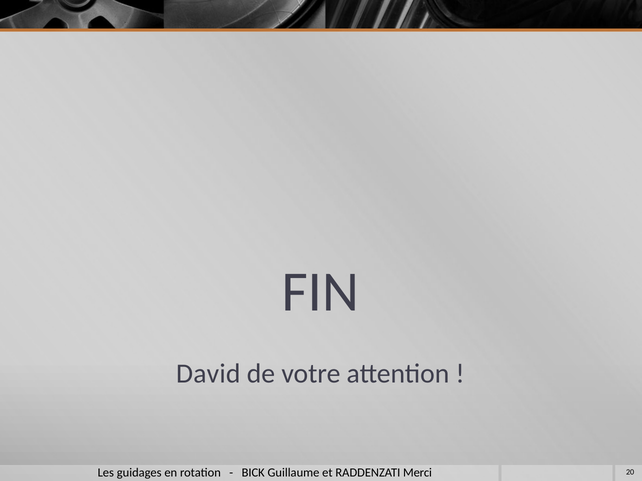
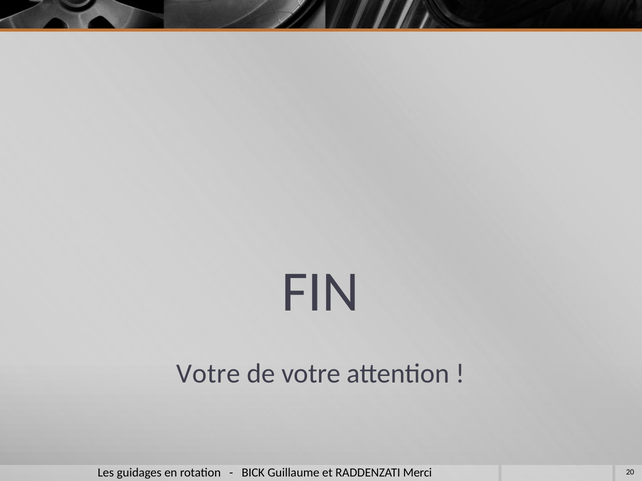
David: David -> Votre (208, 374)
